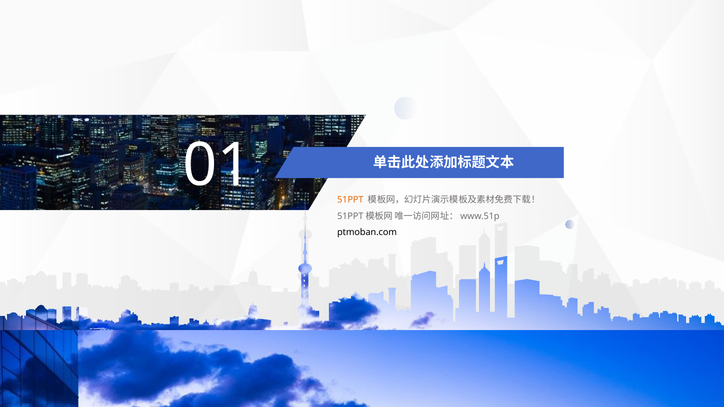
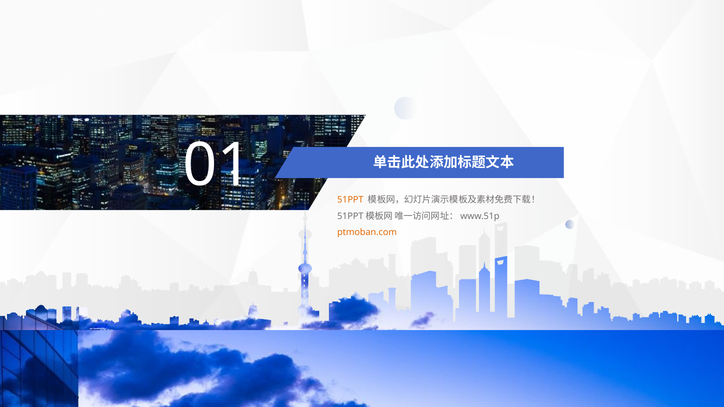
ptmoban.com colour: black -> orange (367, 233)
